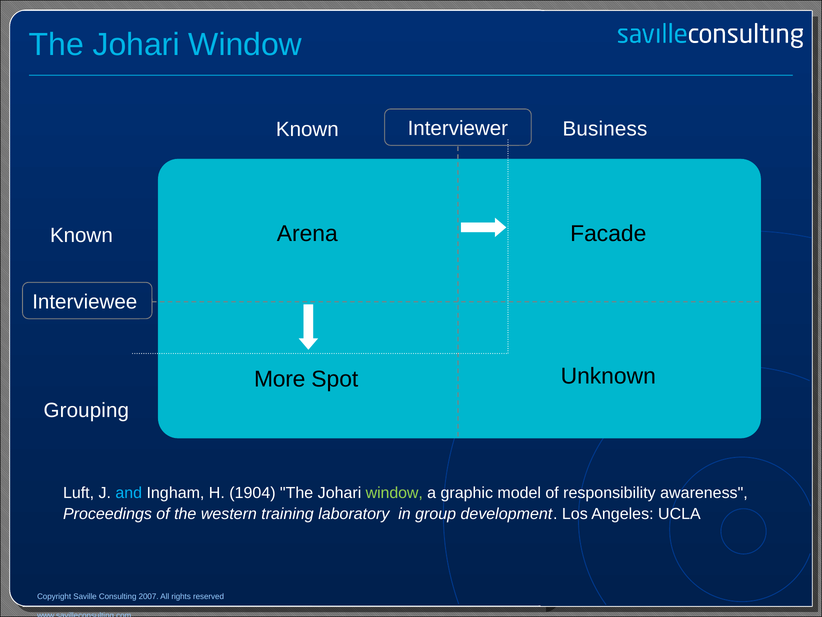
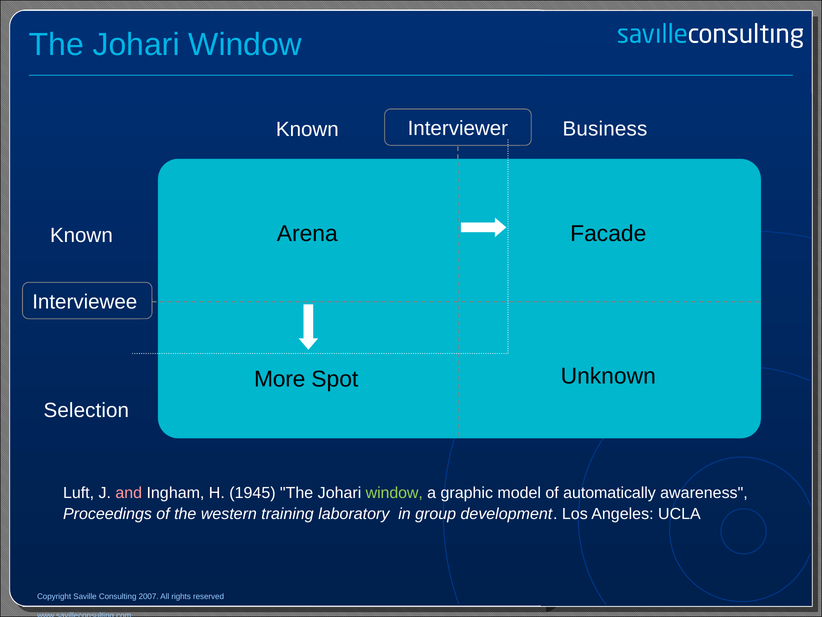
Grouping: Grouping -> Selection (86, 410)
and colour: light blue -> pink (129, 493)
1904: 1904 -> 1945 (252, 493)
responsibility: responsibility -> automatically (609, 493)
